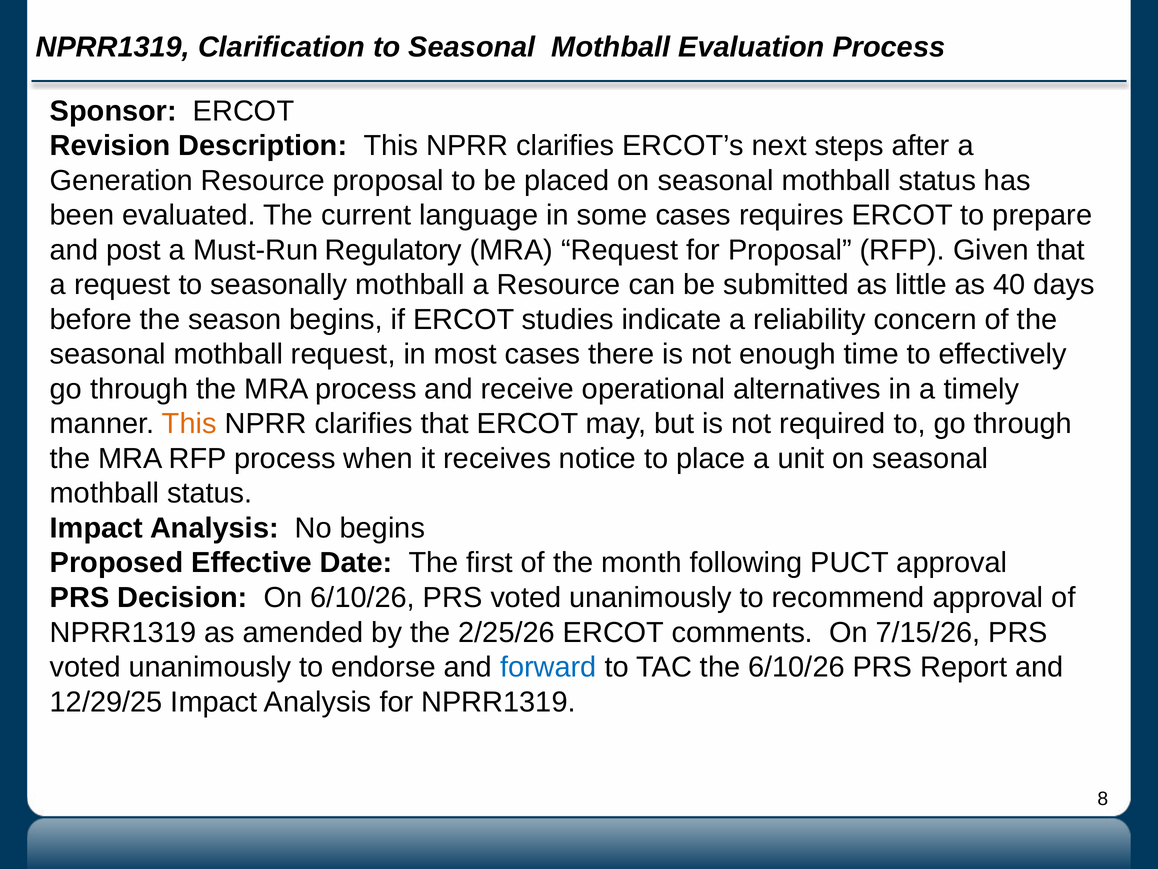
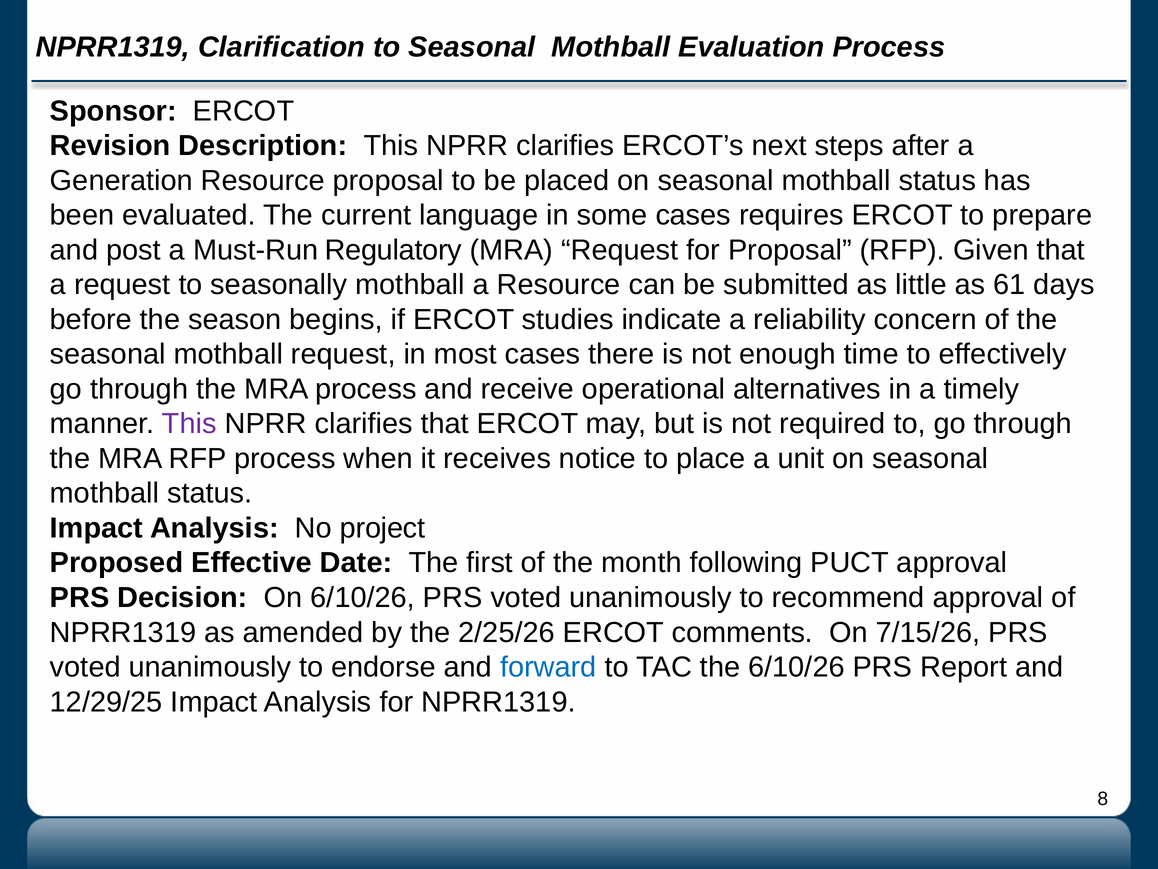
40: 40 -> 61 (1009, 285)
This colour: orange -> purple (189, 424)
No begins: begins -> project (383, 528)
